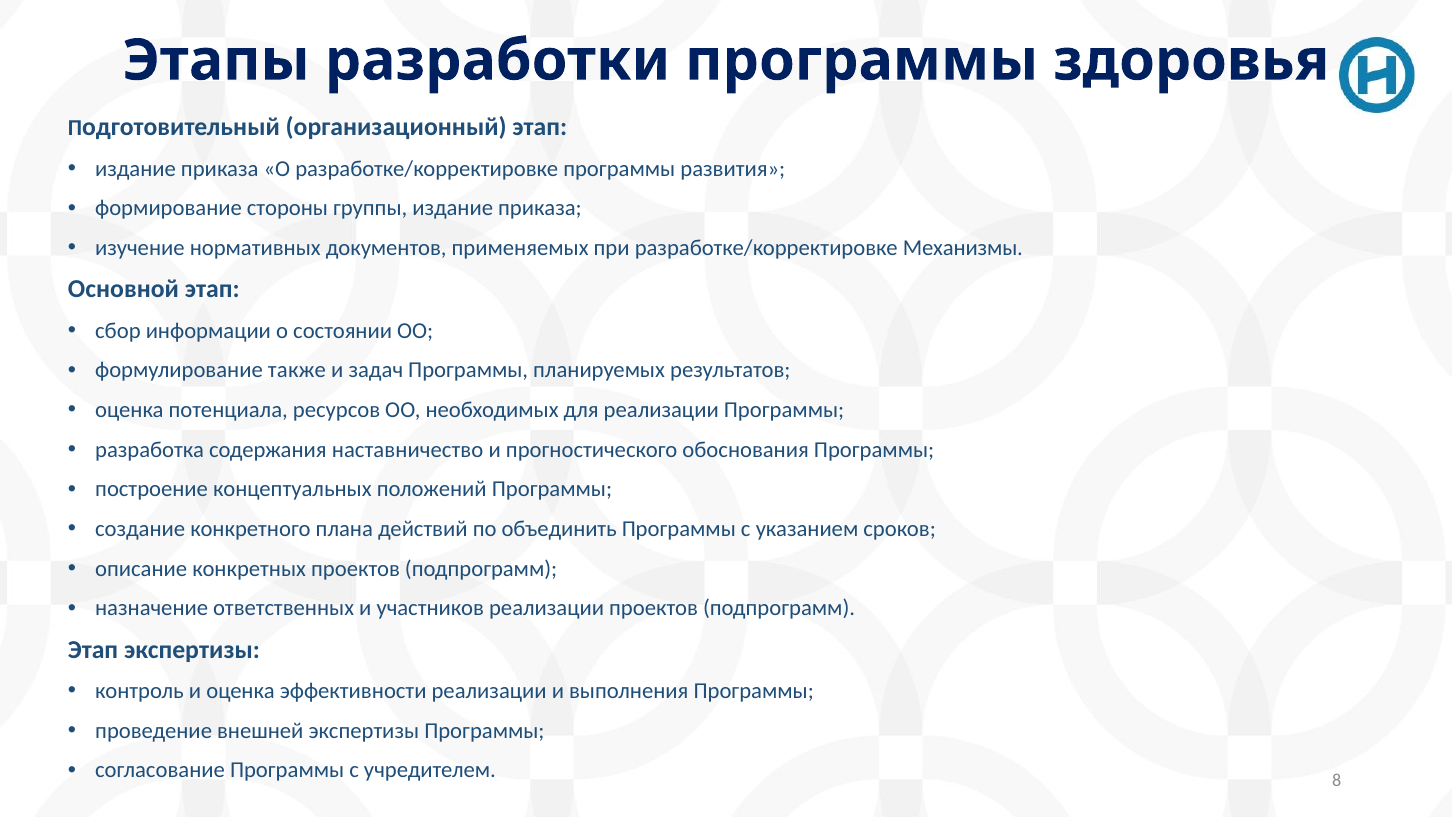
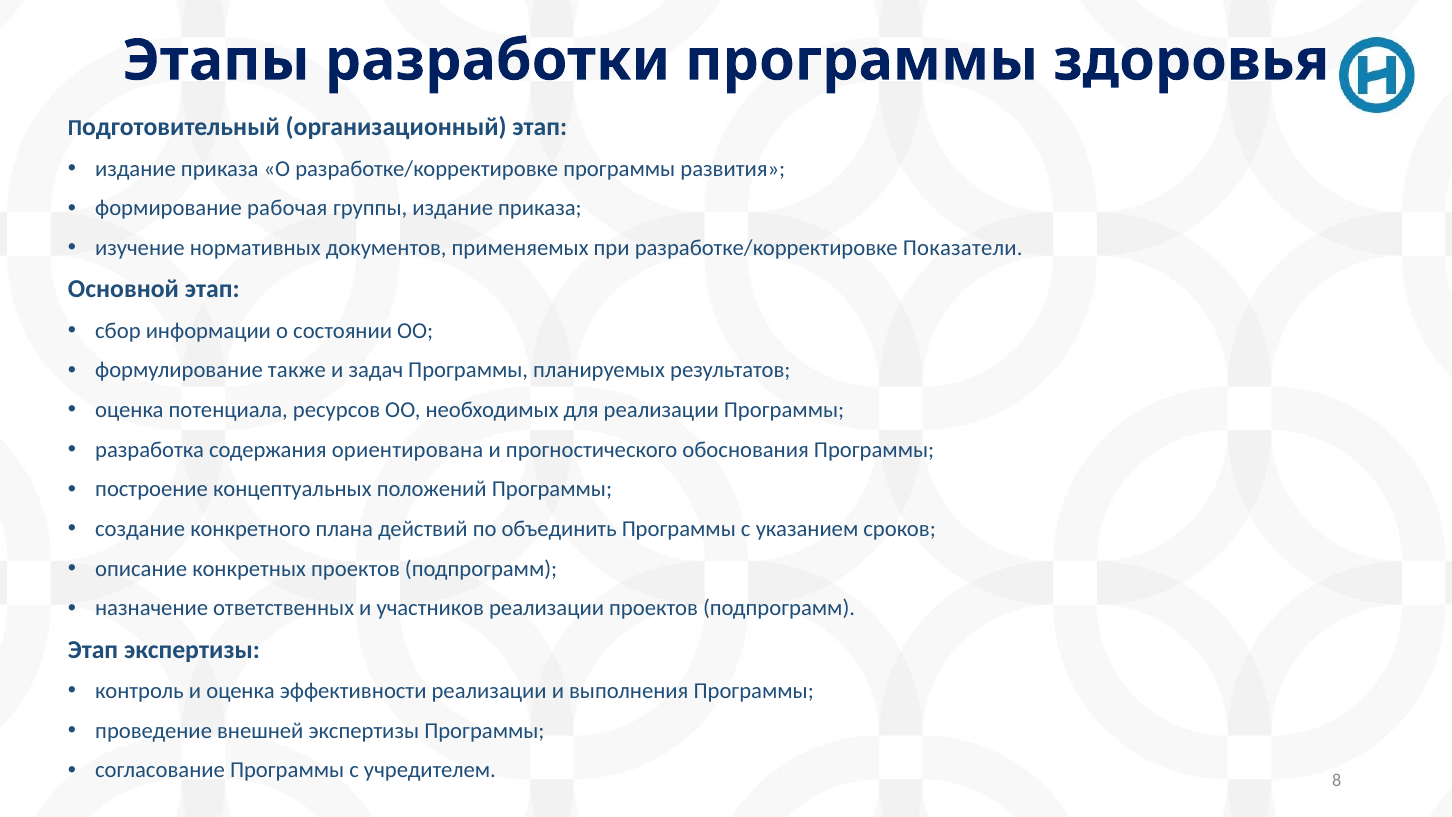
стороны: стороны -> рабочая (287, 208)
Механизмы: Механизмы -> Показатели (963, 248)
наставничество: наставничество -> ориентирована (408, 450)
